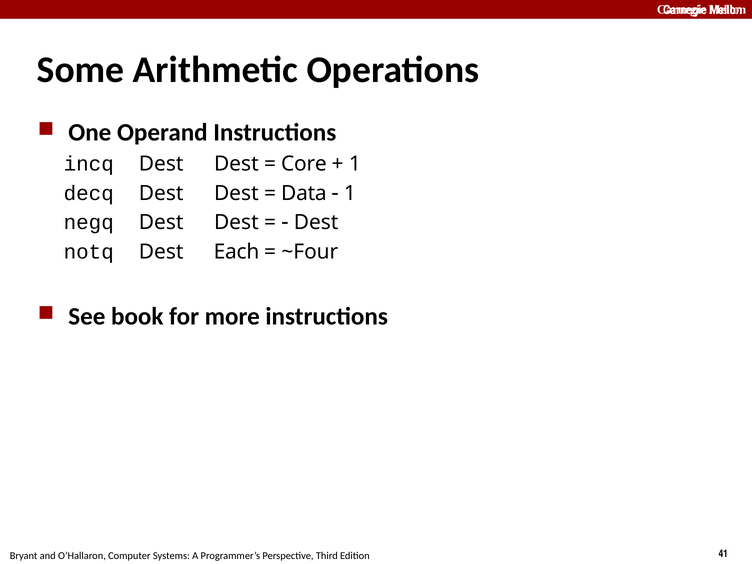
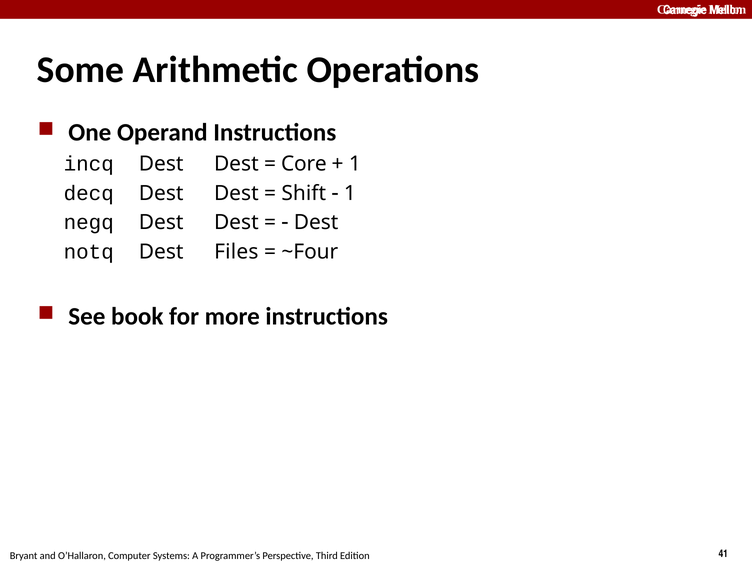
Data: Data -> Shift (304, 193)
Each: Each -> Files (236, 252)
